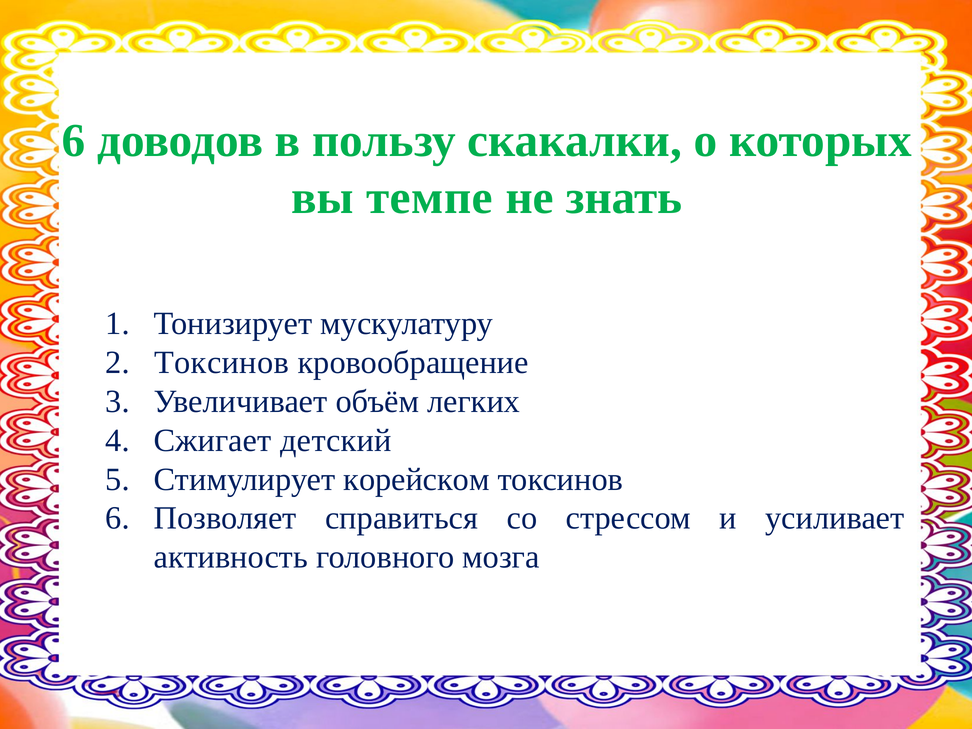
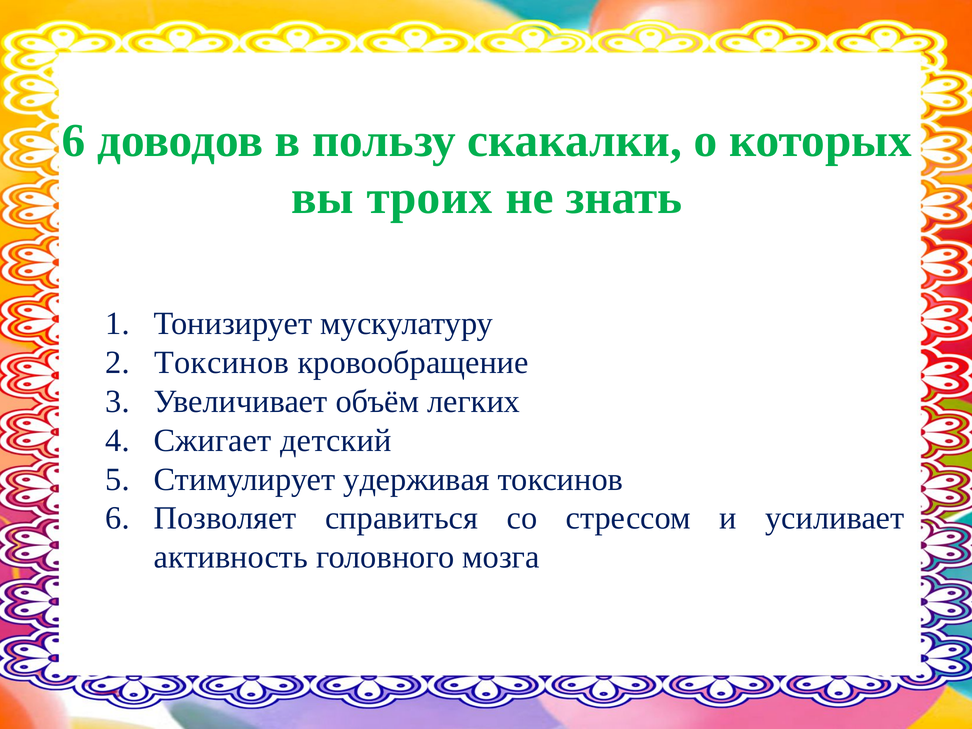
темпе: темпе -> троих (429, 197)
корейском: корейском -> удерживая (417, 479)
